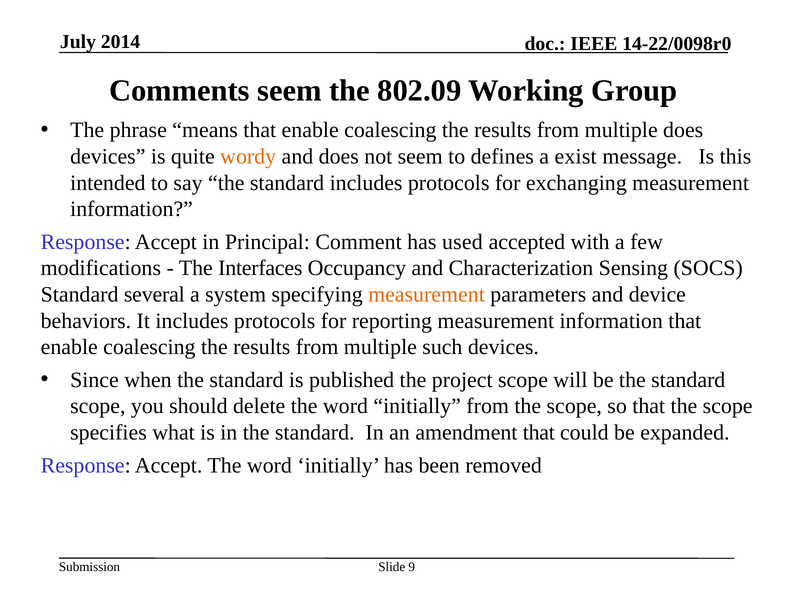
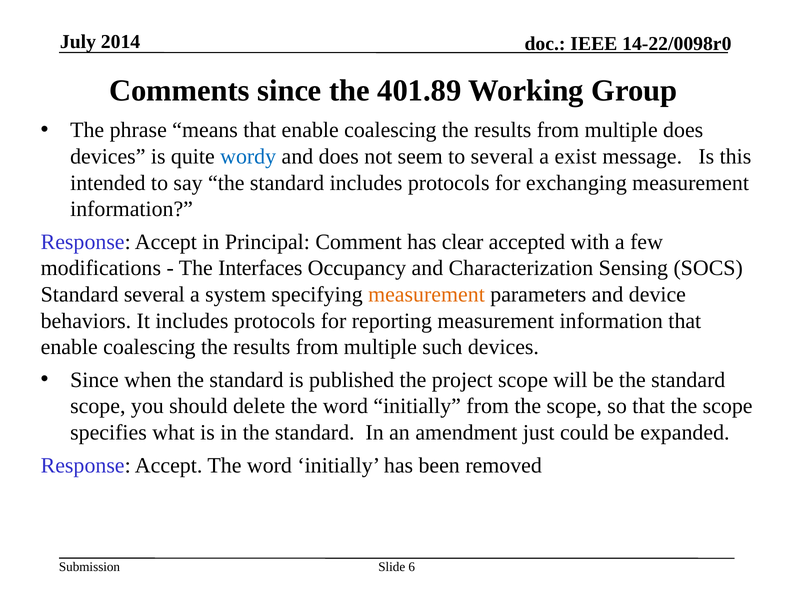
Comments seem: seem -> since (289, 91)
802.09: 802.09 -> 401.89 (419, 91)
wordy colour: orange -> blue (248, 156)
to defines: defines -> several (502, 156)
used: used -> clear (463, 242)
amendment that: that -> just (539, 432)
9: 9 -> 6 (412, 566)
